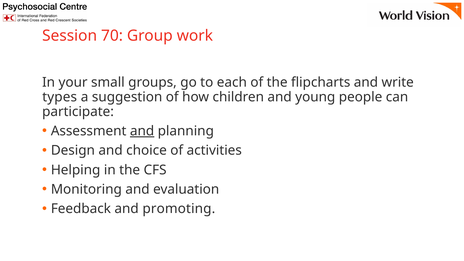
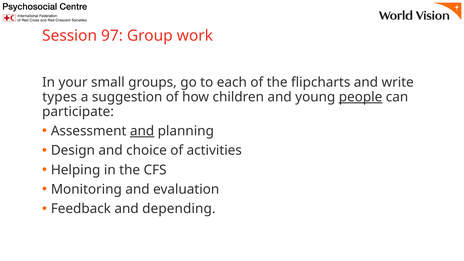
70: 70 -> 97 (112, 36)
people underline: none -> present (361, 97)
promoting: promoting -> depending (179, 209)
